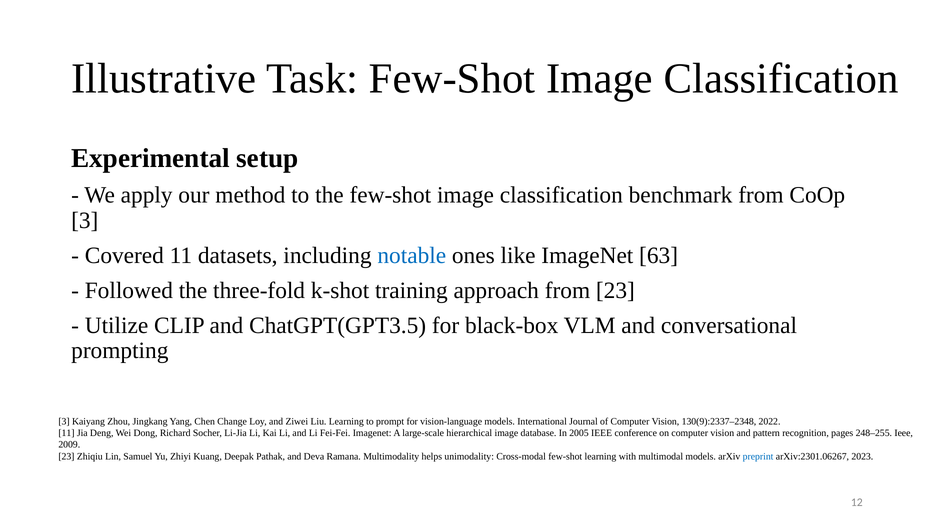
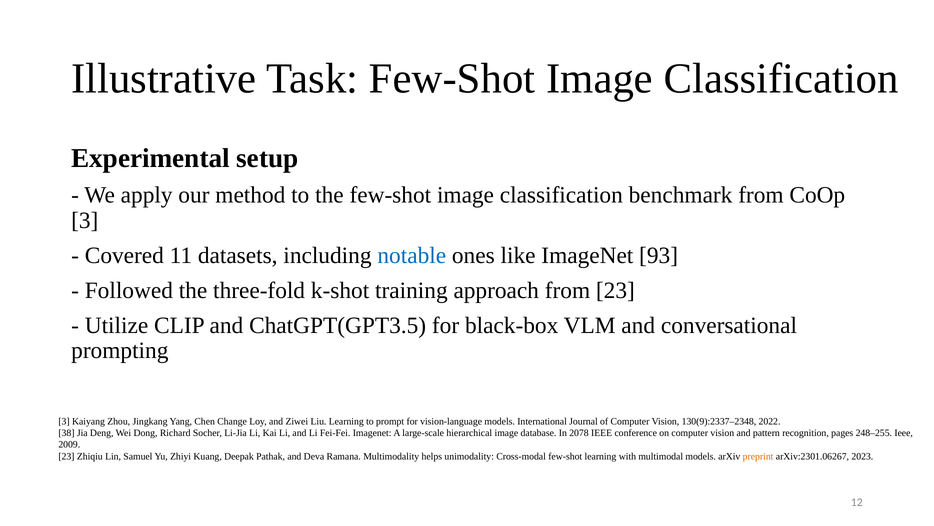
63: 63 -> 93 (659, 255)
11: 11 -> 38 (66, 433)
2005: 2005 -> 2078 (579, 433)
preprint colour: blue -> orange (758, 456)
